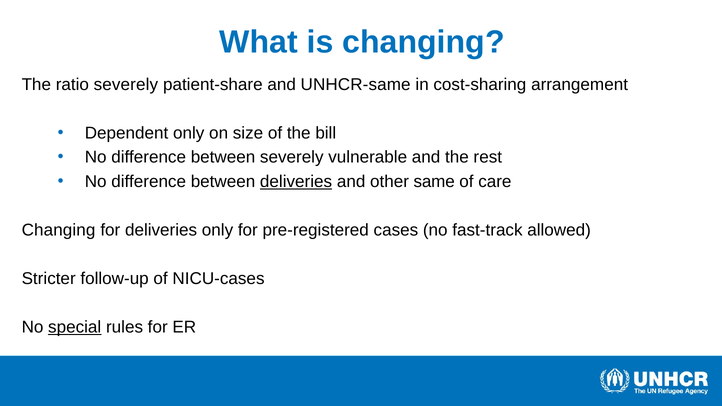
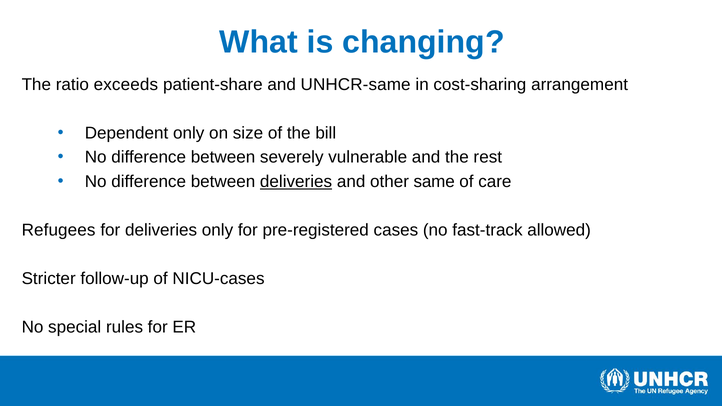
ratio severely: severely -> exceeds (126, 85)
Changing: Changing -> Refugees (59, 230)
special underline: present -> none (75, 327)
